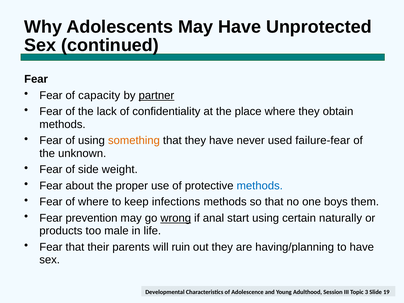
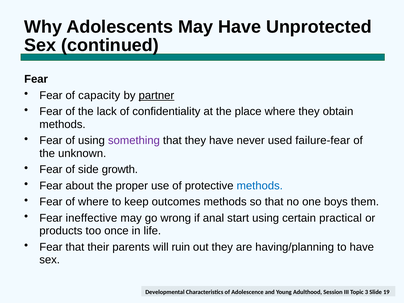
something colour: orange -> purple (134, 141)
weight: weight -> growth (120, 170)
infections: infections -> outcomes (176, 202)
prevention: prevention -> ineffective (91, 218)
wrong underline: present -> none (176, 218)
naturally: naturally -> practical (341, 218)
male: male -> once (116, 231)
